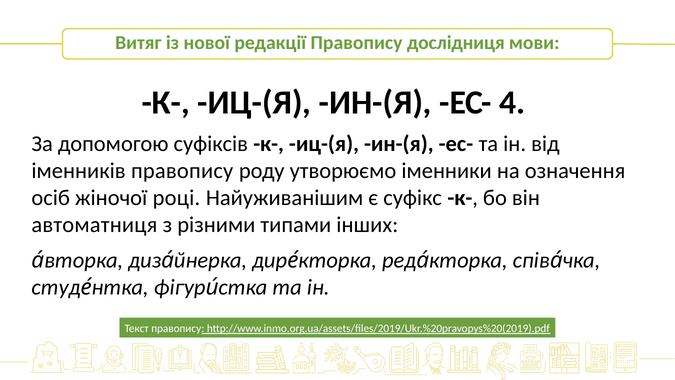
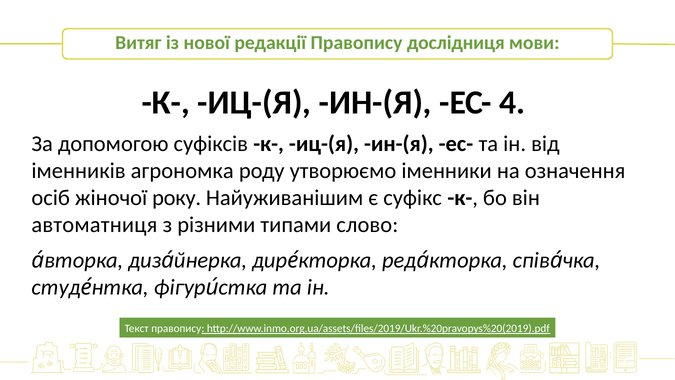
іменників правопису: правопису -> агрономка (182, 171)
році: році -> року (177, 198)
інших: інших -> слово (367, 225)
